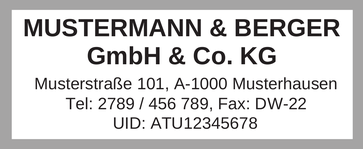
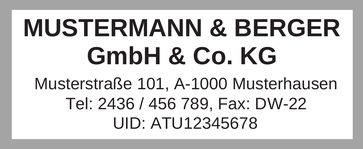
2789: 2789 -> 2436 (116, 104)
